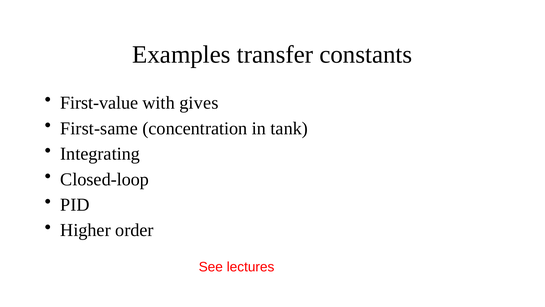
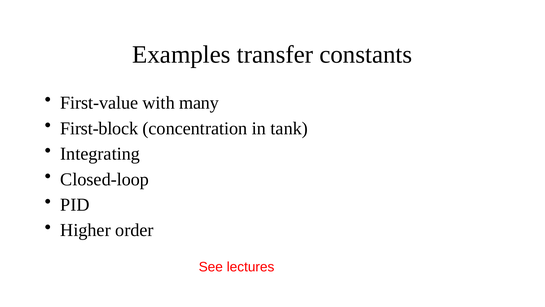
gives: gives -> many (199, 103)
First-same: First-same -> First-block (99, 128)
